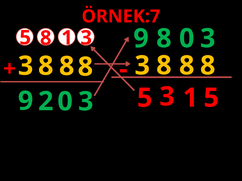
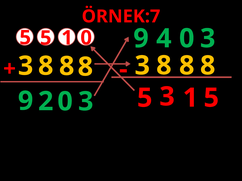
8: 8 -> 4 (164, 39)
8: 8 -> 5 (46, 38)
3: 3 -> 0 (86, 38)
